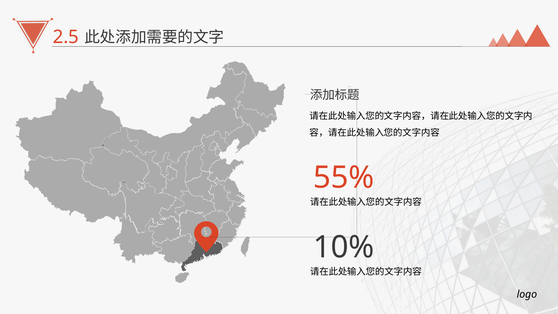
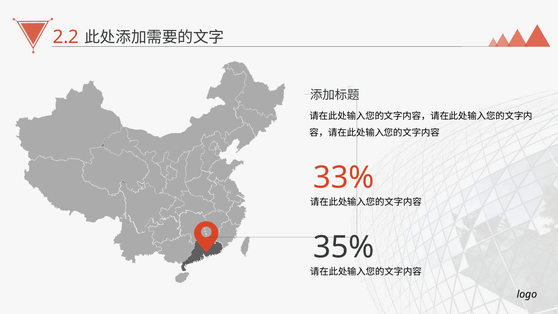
2.5: 2.5 -> 2.2 (66, 37)
55%: 55% -> 33% (344, 178)
10%: 10% -> 35% (344, 247)
